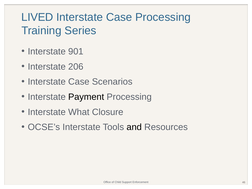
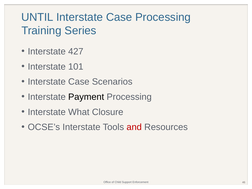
LIVED: LIVED -> UNTIL (37, 17)
901: 901 -> 427 (76, 51)
206: 206 -> 101 (76, 67)
and colour: black -> red (134, 127)
